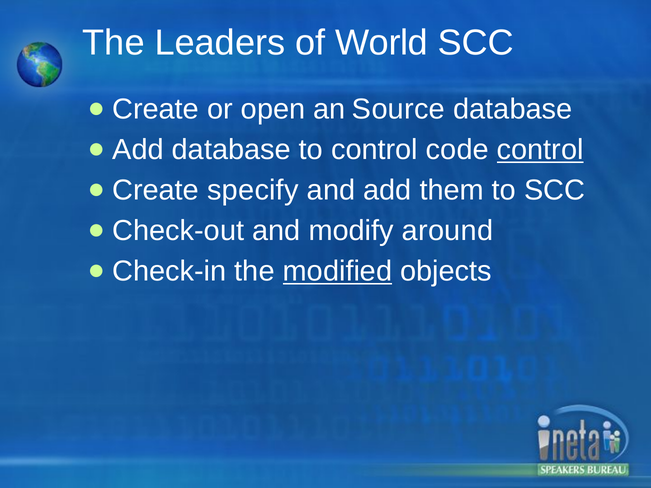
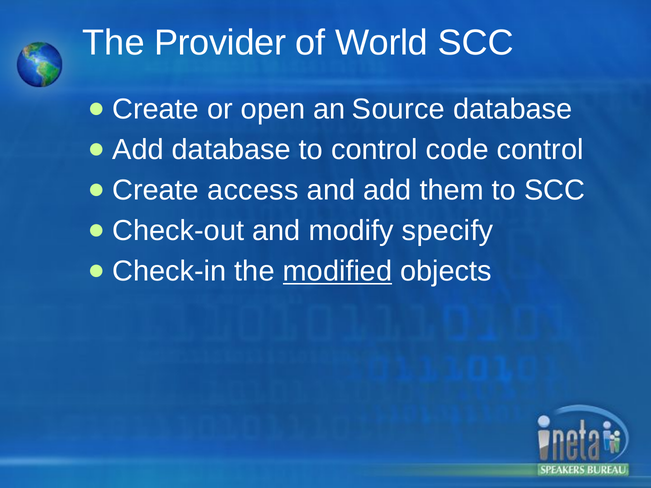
Leaders: Leaders -> Provider (220, 43)
control underline: present -> none (540, 150)
specify: specify -> access (253, 190)
around: around -> specify (448, 231)
